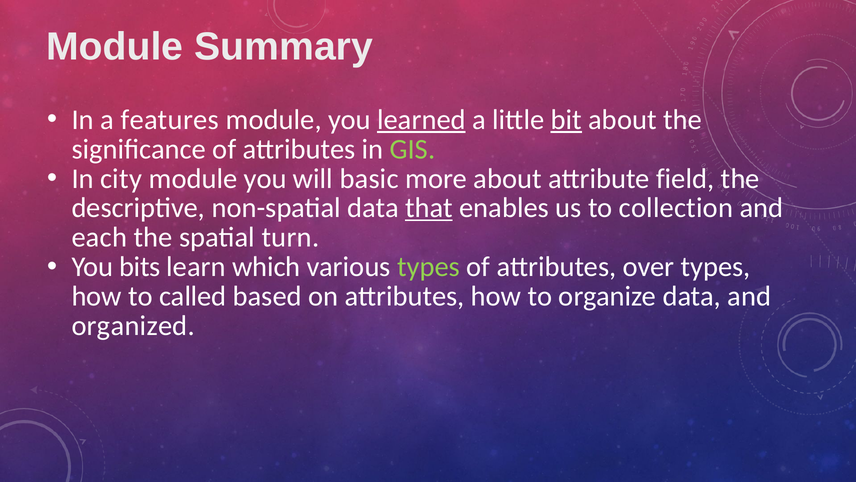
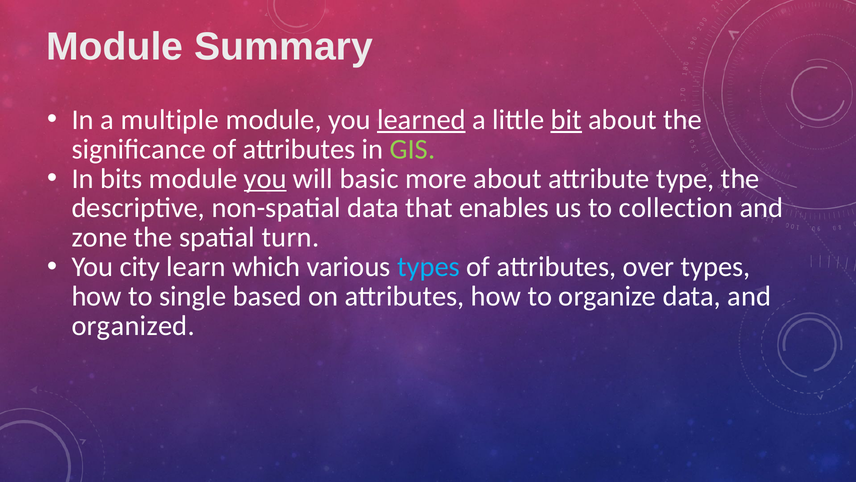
features: features -> multiple (170, 120)
city: city -> bits (121, 178)
you underline: none -> present (265, 178)
field: field -> type (685, 178)
that underline: present -> none (429, 208)
each: each -> zone (99, 237)
bits: bits -> city (140, 267)
types colour: light green -> light blue (429, 267)
called: called -> single (193, 296)
